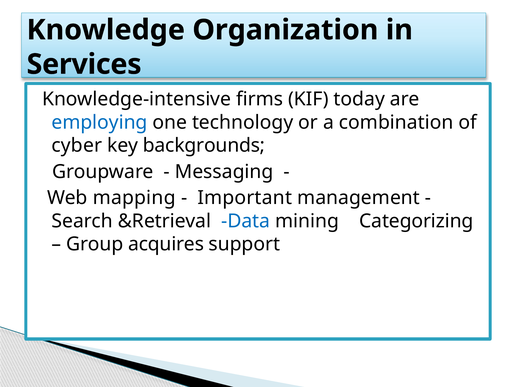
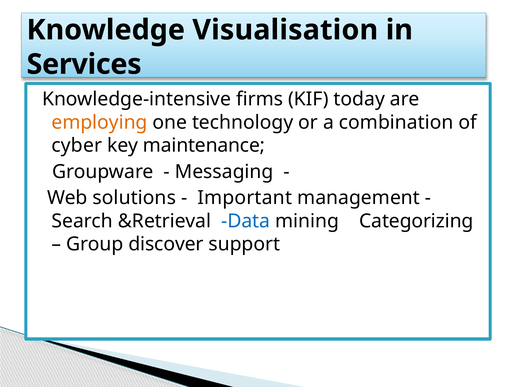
Organization: Organization -> Visualisation (285, 30)
employing colour: blue -> orange (100, 122)
backgrounds: backgrounds -> maintenance (204, 146)
mapping: mapping -> solutions (134, 198)
acquires: acquires -> discover (166, 244)
